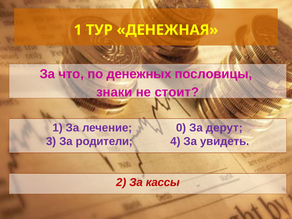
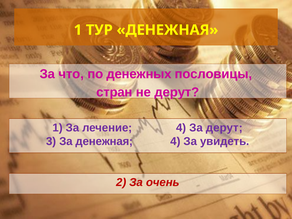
знаки: знаки -> стран (114, 92)
не стоит: стоит -> дерут (177, 92)
лечение 0: 0 -> 4 (181, 128)
За родители: родители -> денежная (104, 141)
кассы: кассы -> очень (163, 182)
